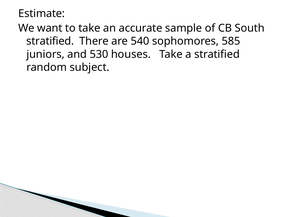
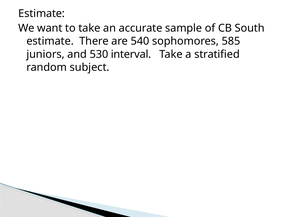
stratified: stratified -> estimate (50, 41)
houses: houses -> interval (131, 54)
